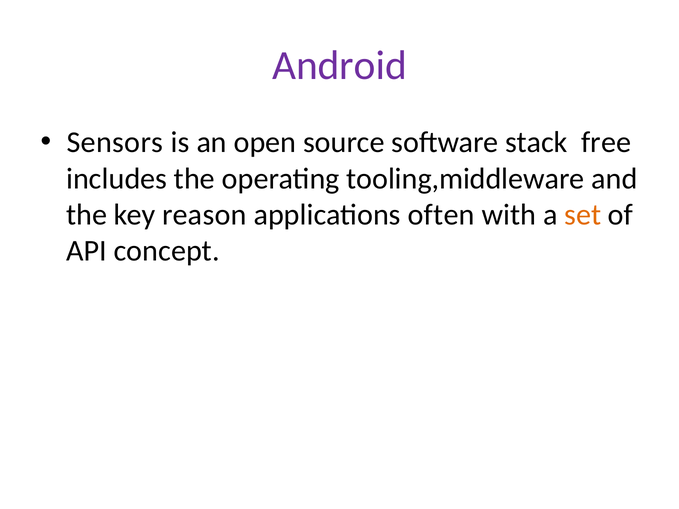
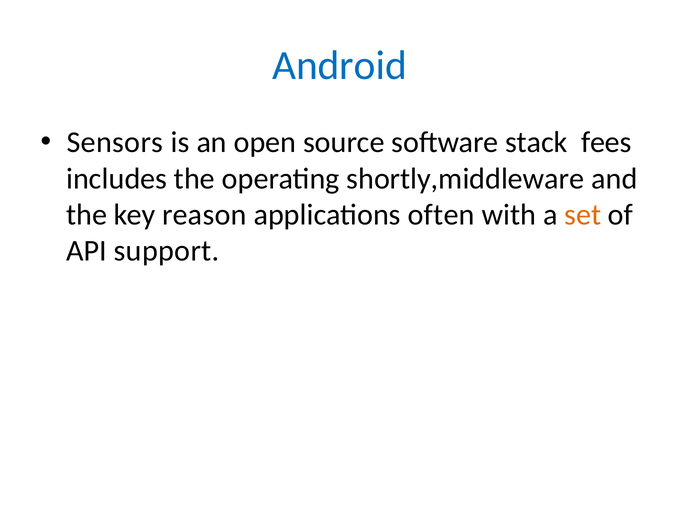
Android colour: purple -> blue (339, 66)
free: free -> fees (606, 142)
tooling,middleware: tooling,middleware -> shortly,middleware (465, 179)
concept: concept -> support (167, 251)
